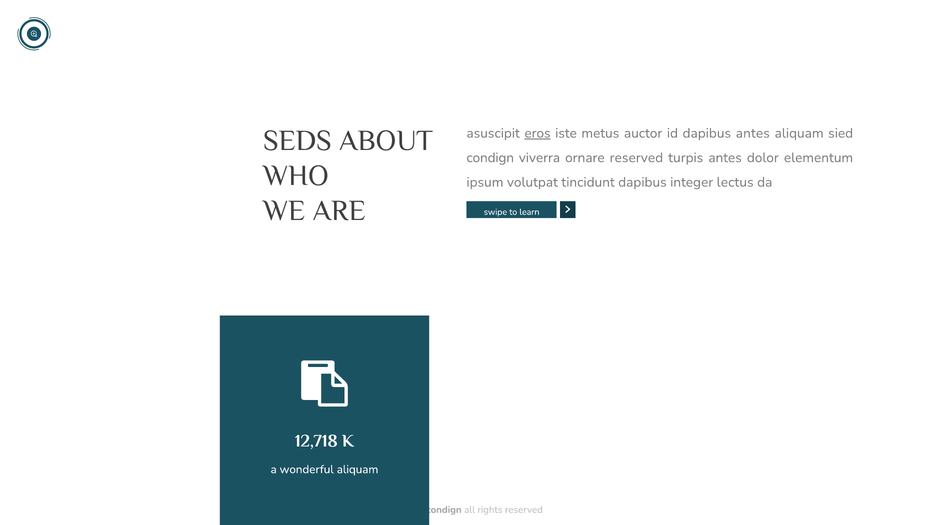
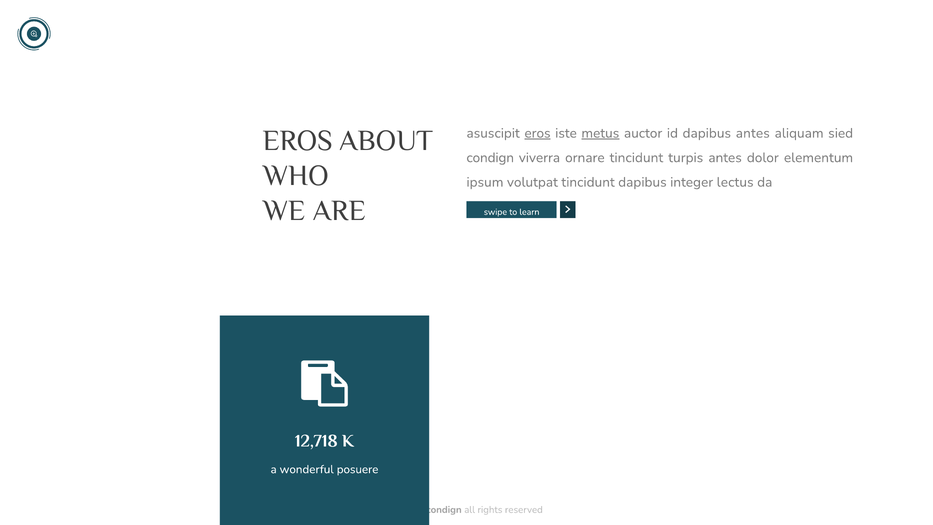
metus underline: none -> present (600, 133)
SEDS: SEDS -> EROS (298, 141)
ornare reserved: reserved -> tincidunt (636, 158)
wonderful aliquam: aliquam -> posuere (358, 469)
